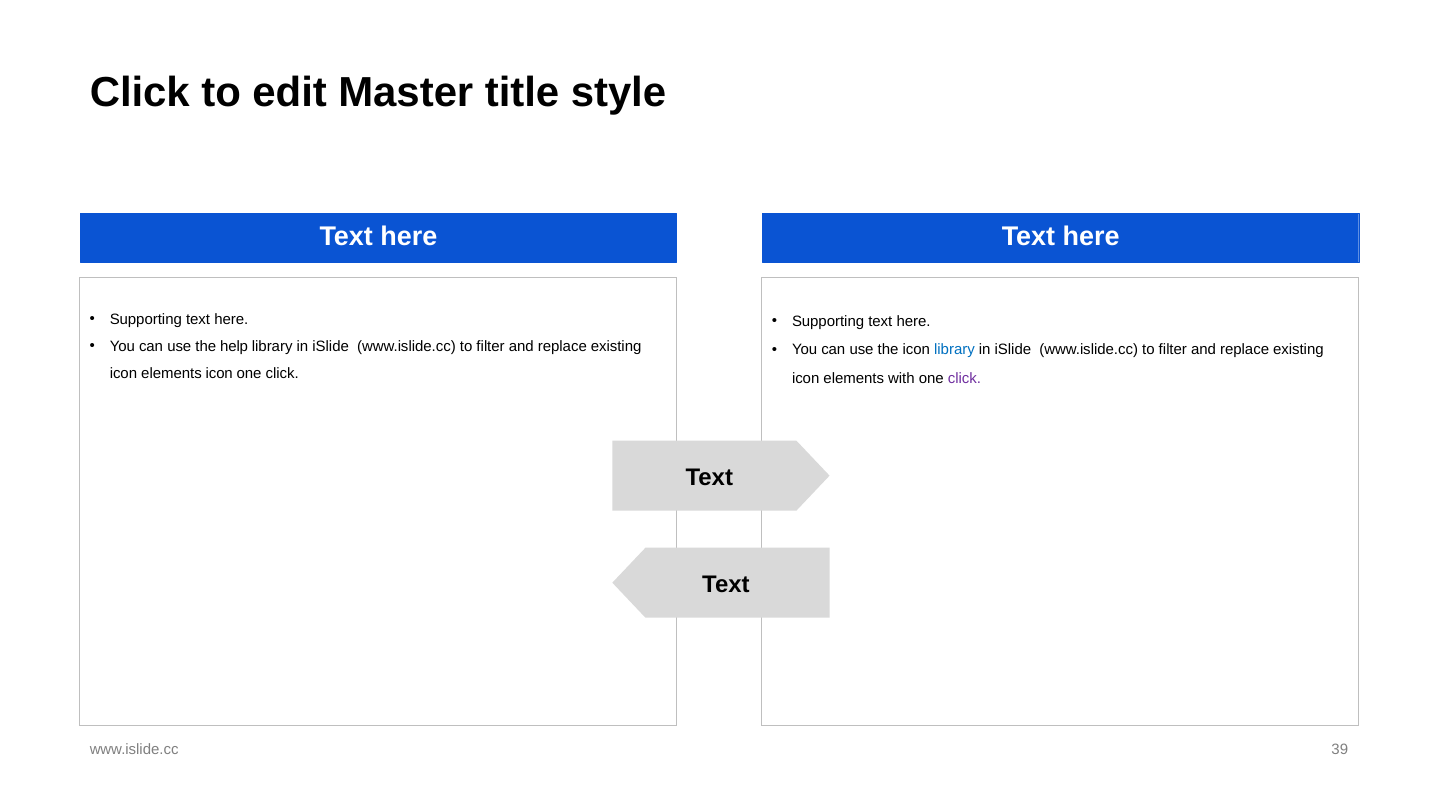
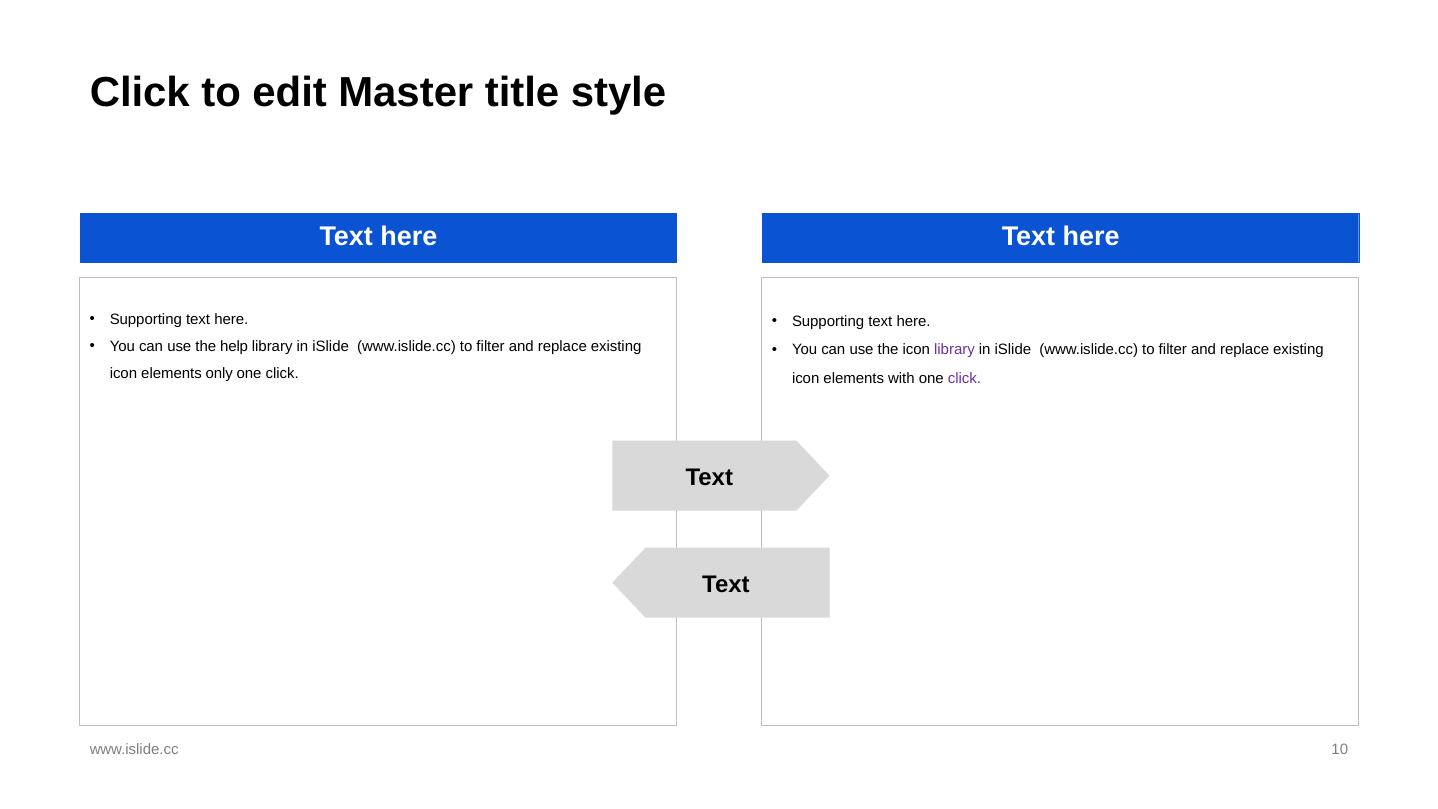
library colour: blue -> purple (954, 350)
elements icon: icon -> only (219, 373)
39: 39 -> 10 (1340, 749)
